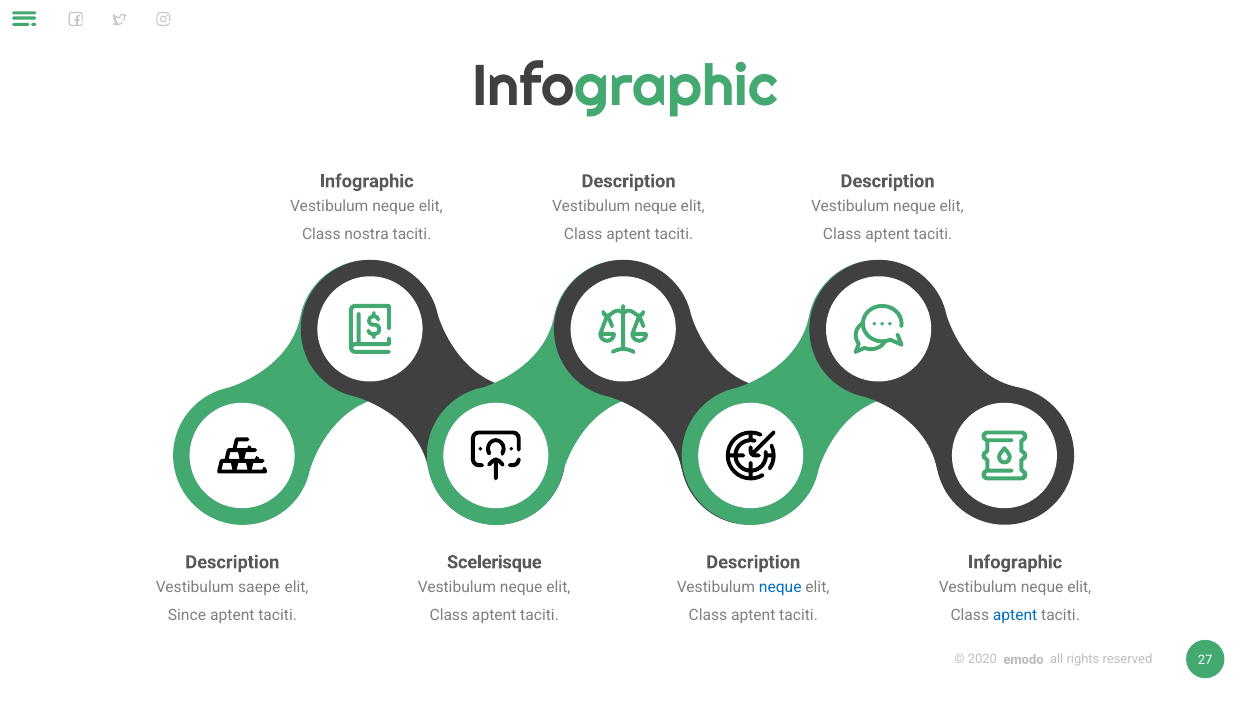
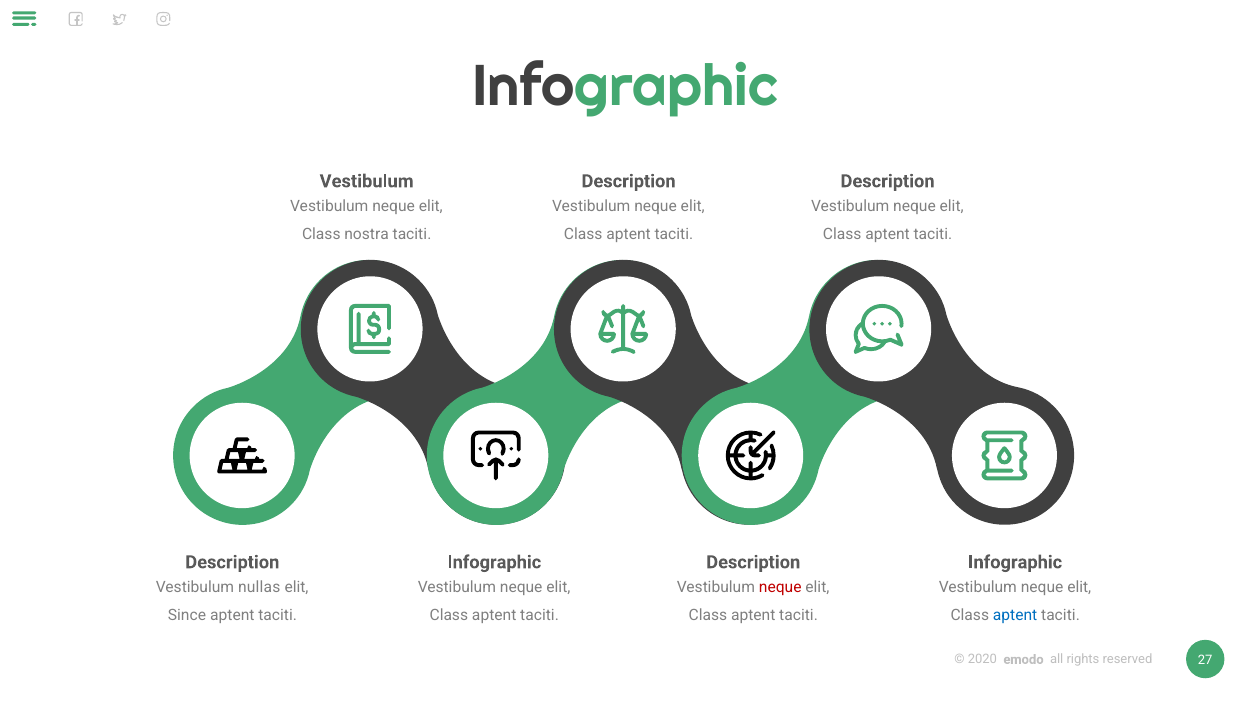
Infographic: Infographic -> Vestibulum (367, 181)
Scelerisque: Scelerisque -> Infographic (494, 562)
saepe: saepe -> nullas (259, 587)
neque colour: blue -> red (780, 587)
